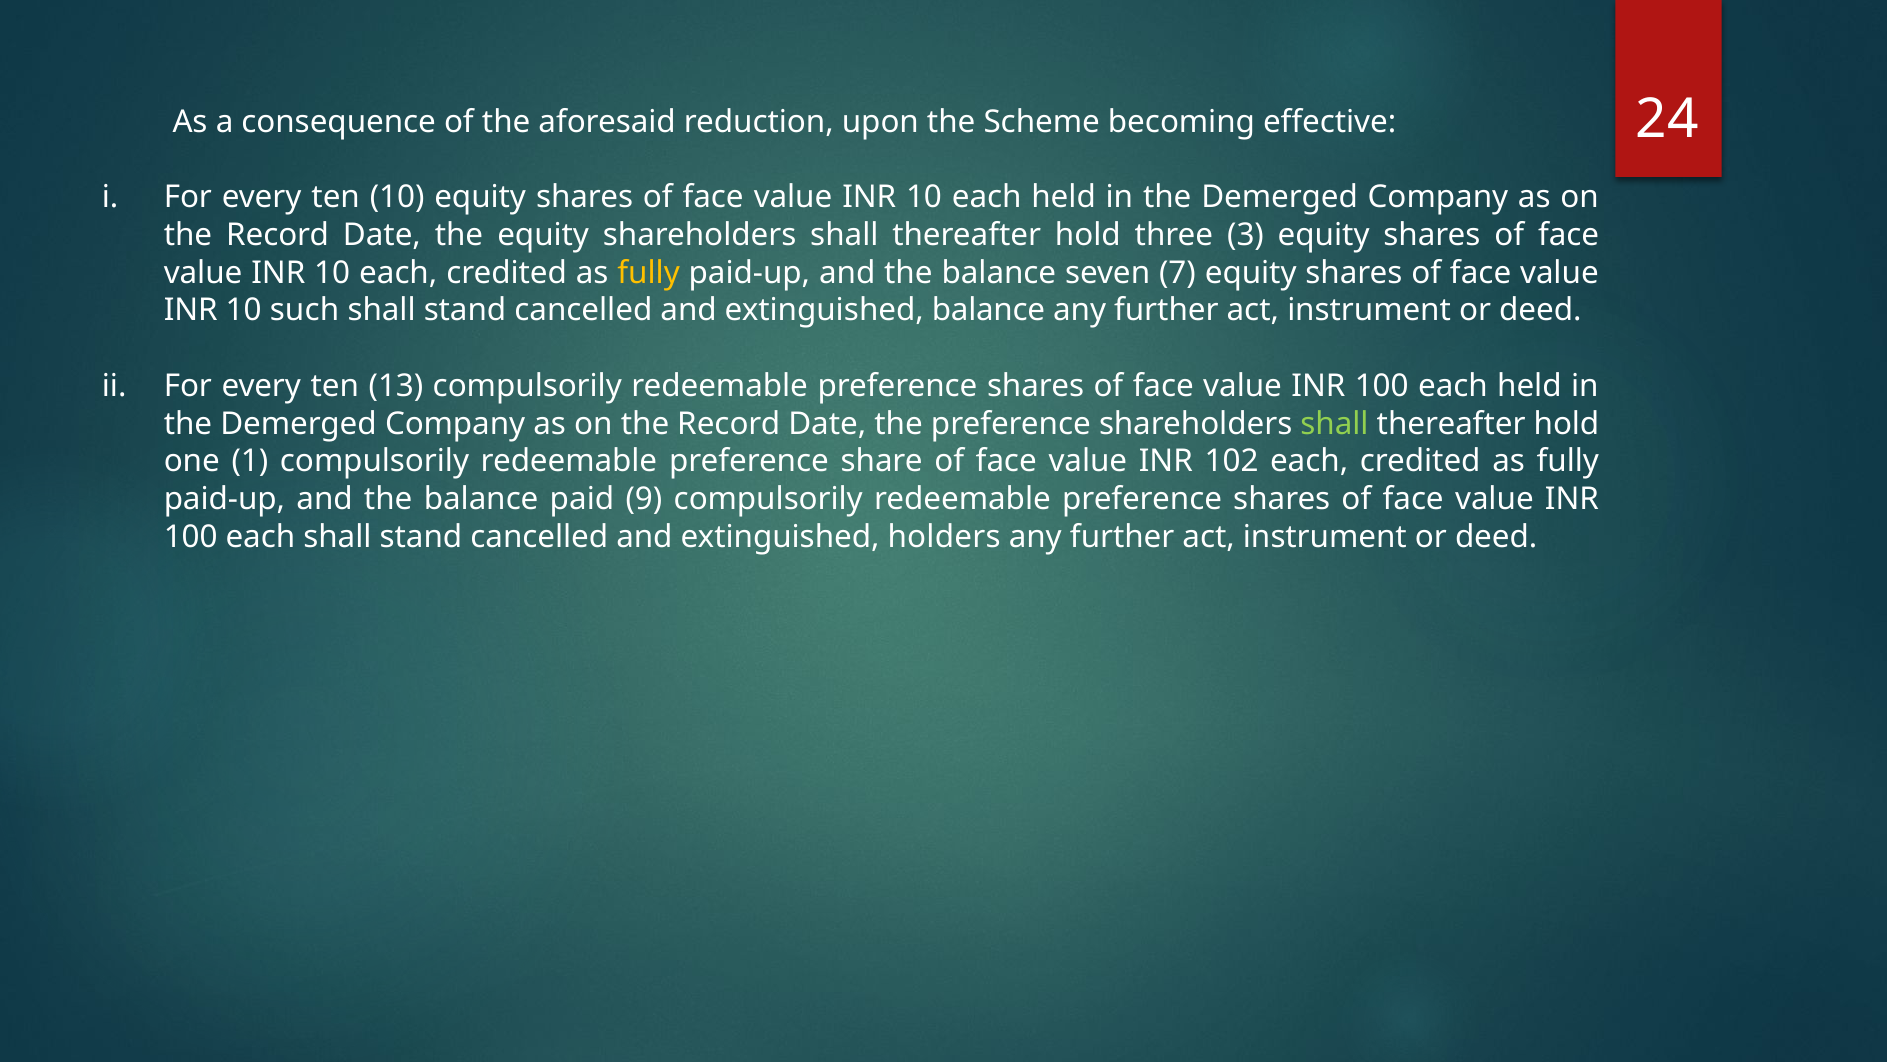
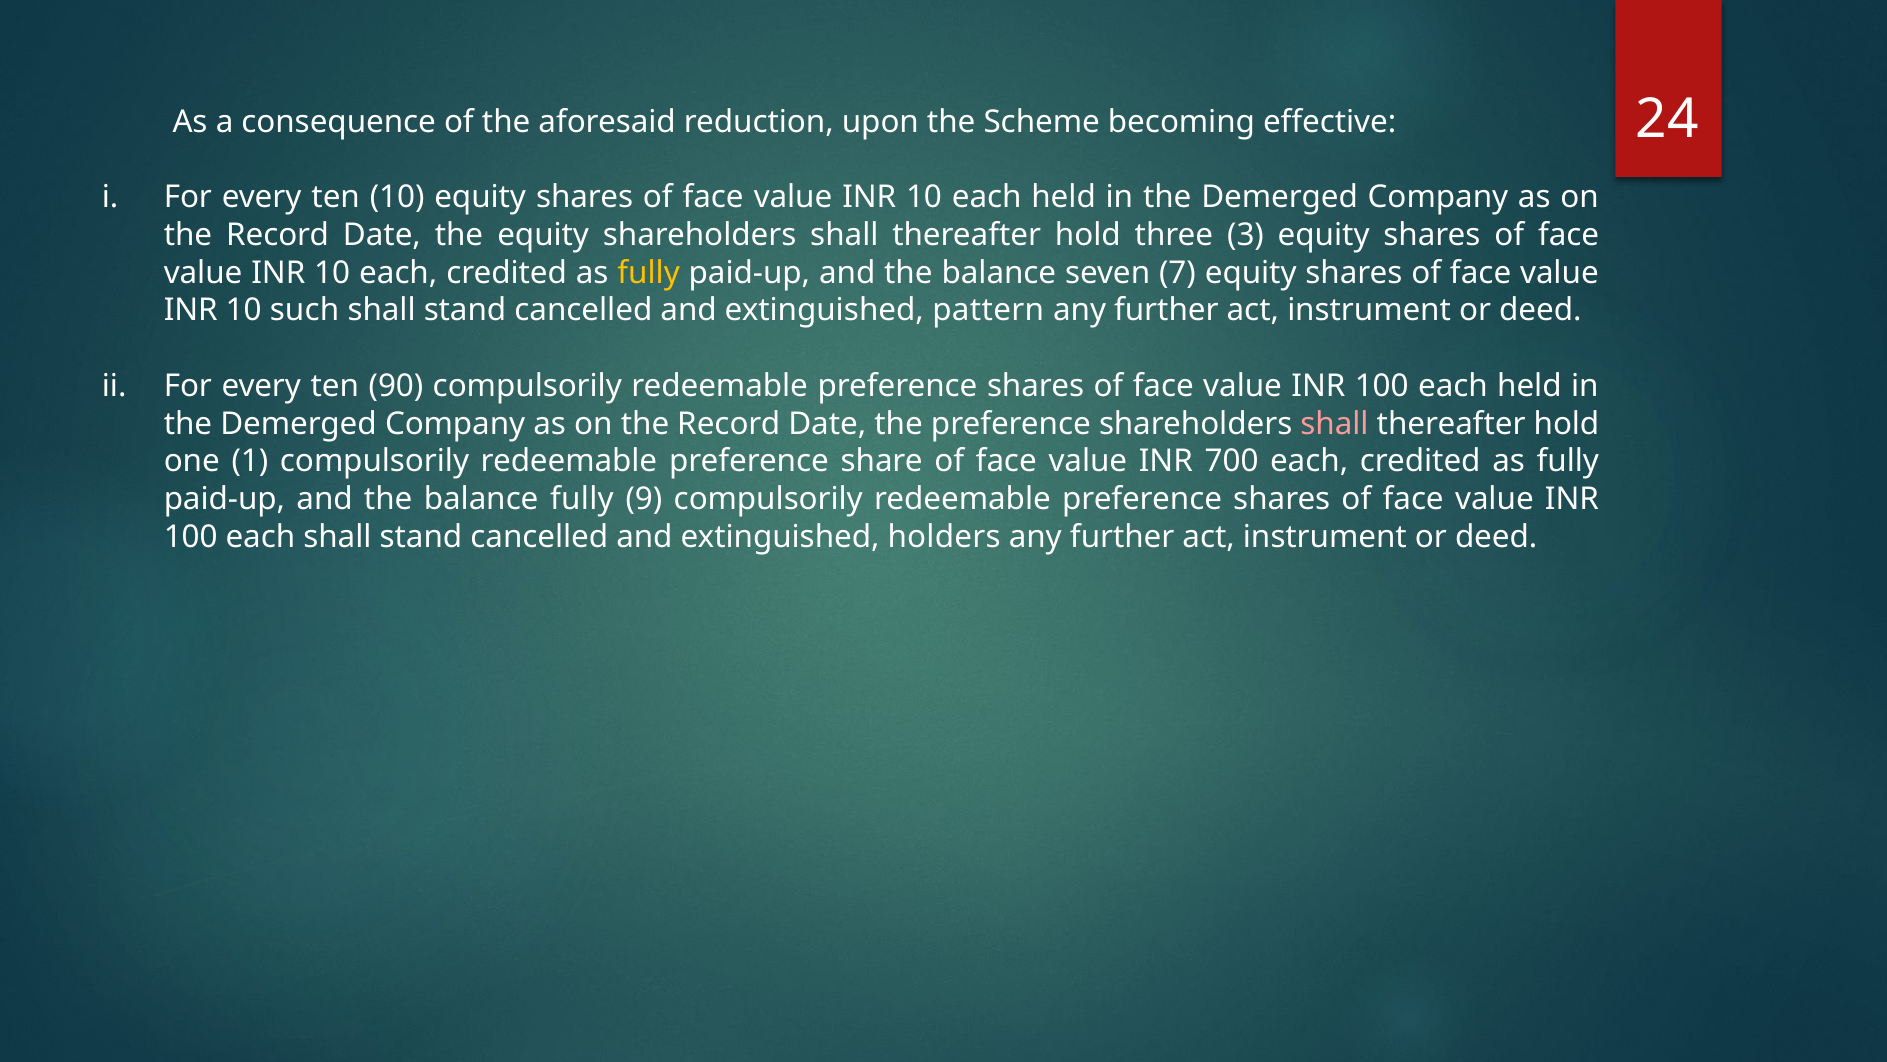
extinguished balance: balance -> pattern (988, 310)
13: 13 -> 90 (396, 386)
shall colour: light green -> pink (1334, 424)
102: 102 -> 700 (1232, 461)
balance paid: paid -> fully (582, 499)
